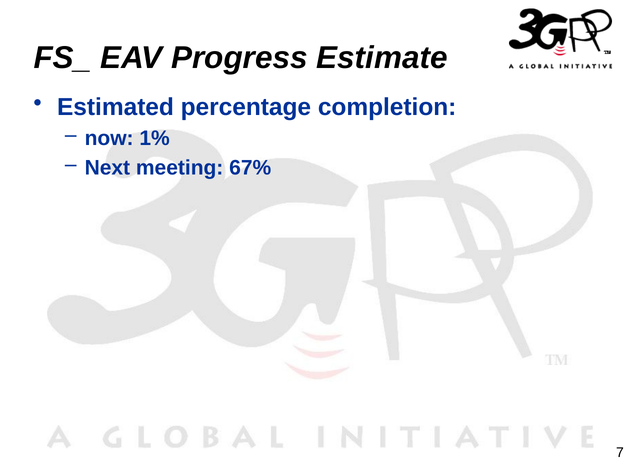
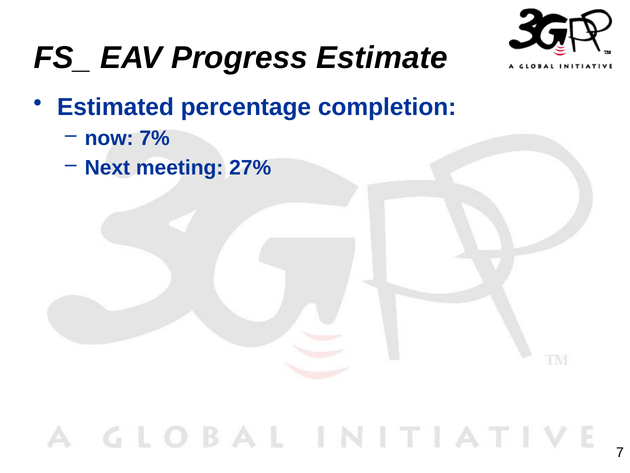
1%: 1% -> 7% (155, 138)
67%: 67% -> 27% (250, 168)
